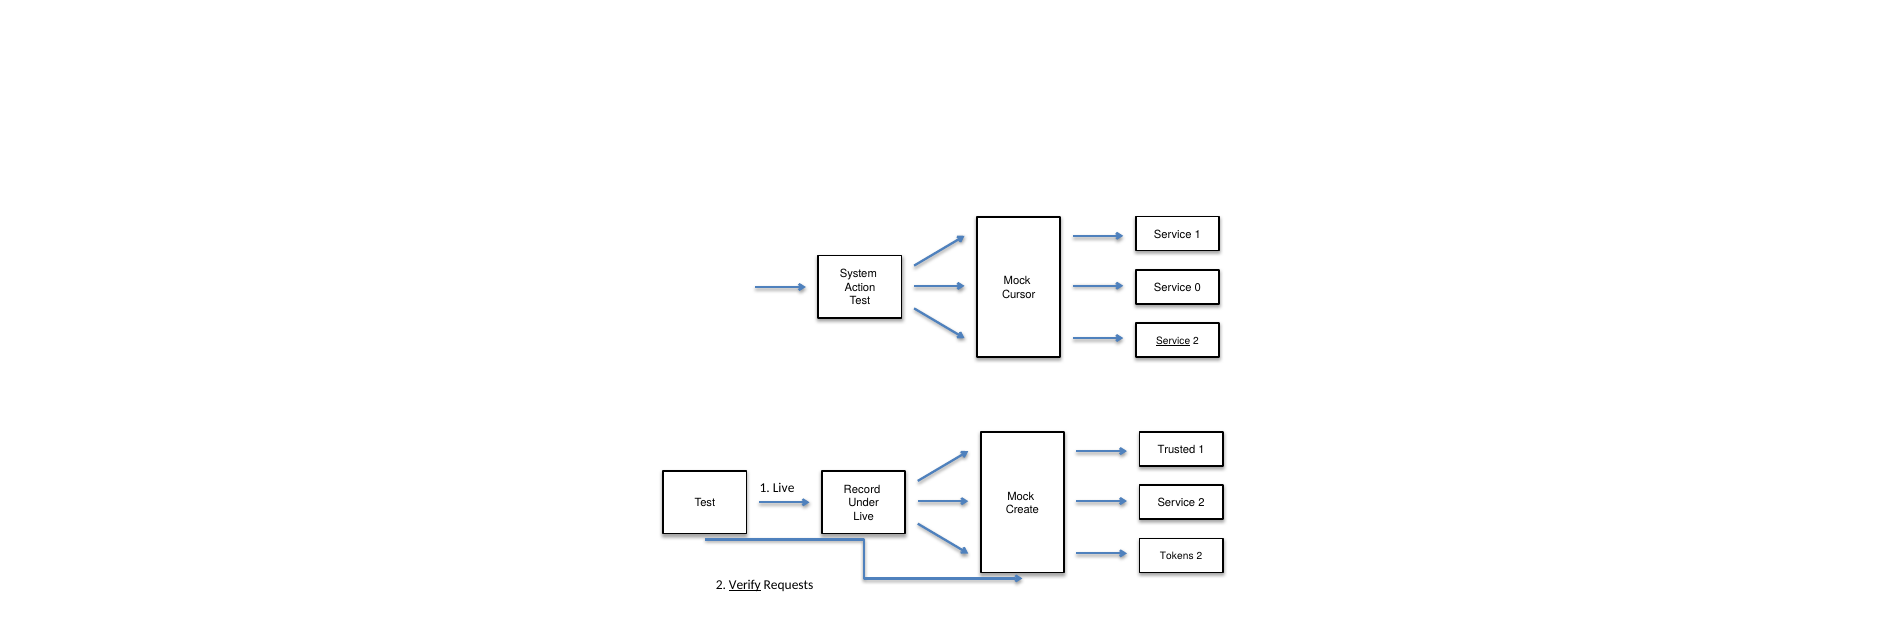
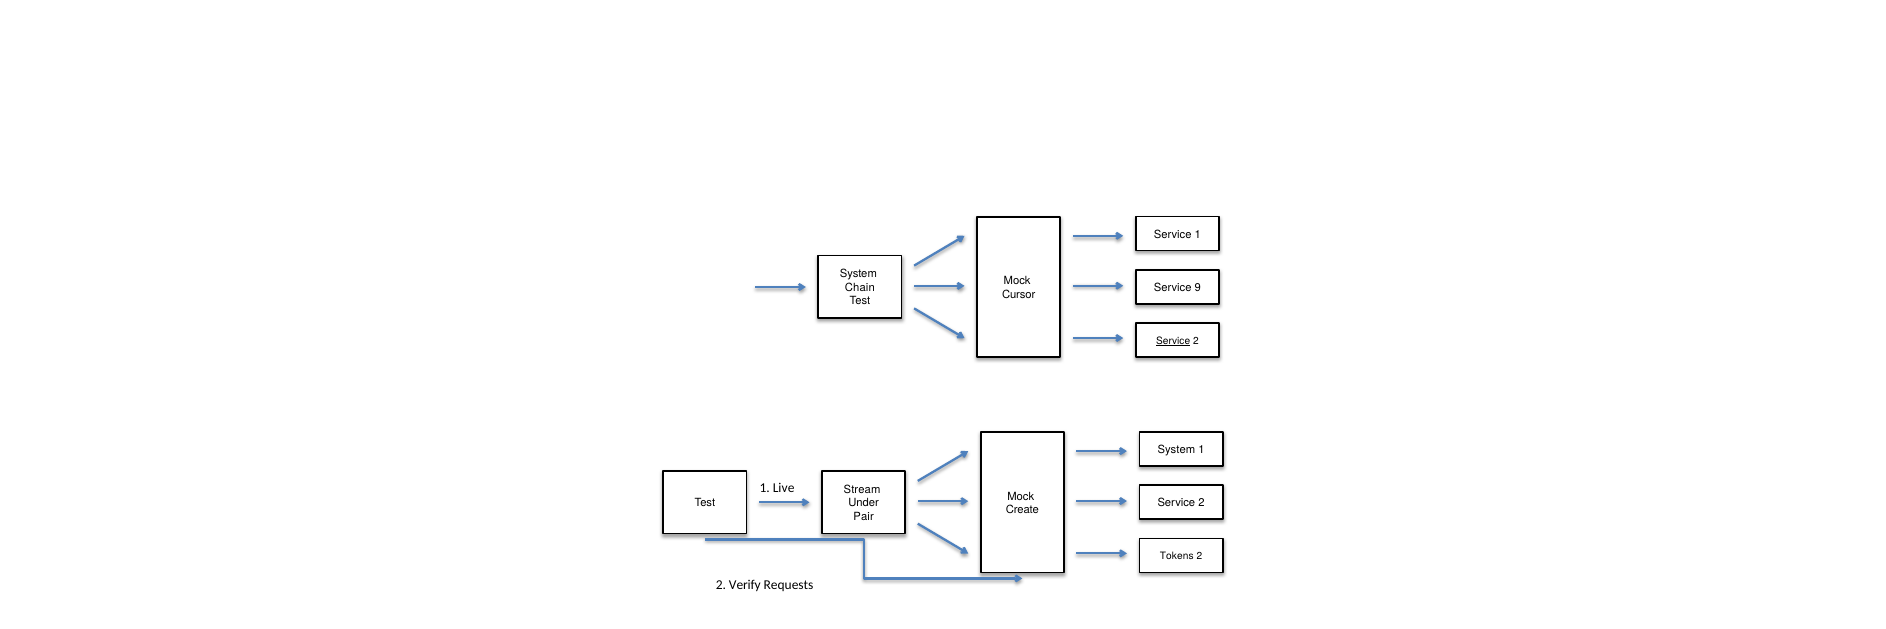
0: 0 -> 9 (1198, 288)
Action: Action -> Chain (860, 288)
Trusted: Trusted -> System (1176, 450)
Record: Record -> Stream (862, 490)
Live: Live -> Pair (864, 517)
Verify underline: present -> none (745, 585)
